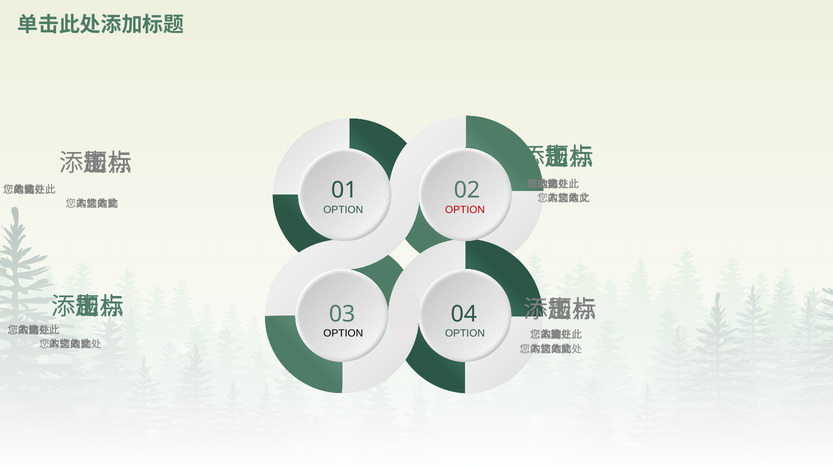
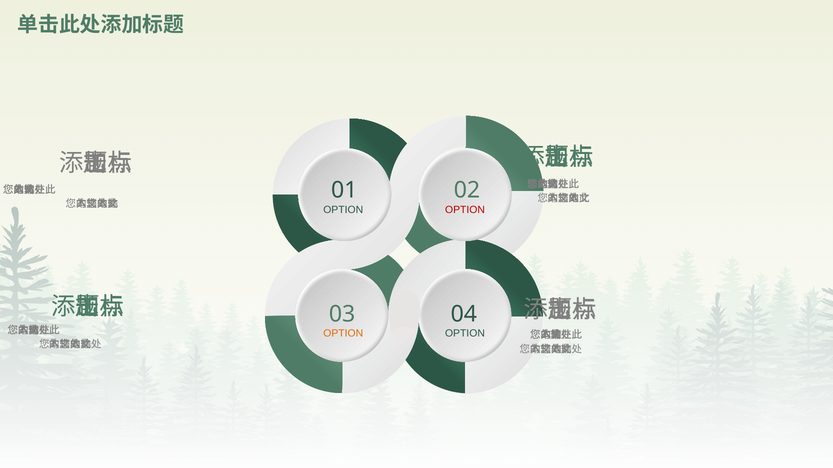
OPTION colour: black -> orange (343, 334)
